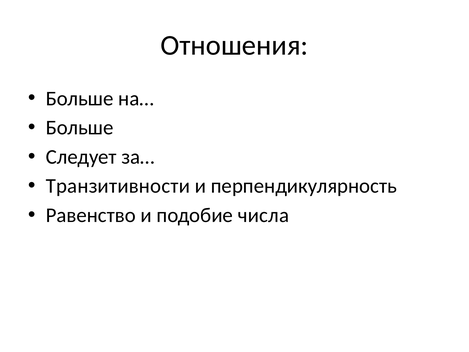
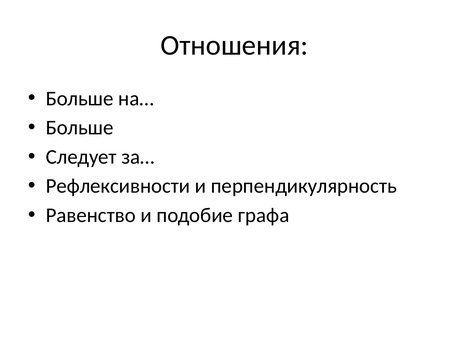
Транзитивности: Транзитивности -> Рефлексивности (118, 186)
числа: числа -> графа (264, 215)
